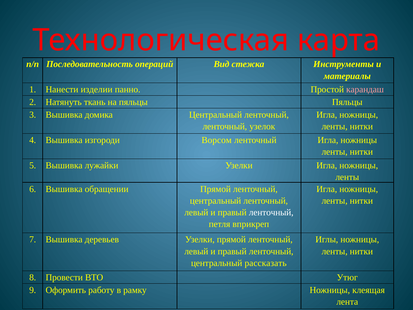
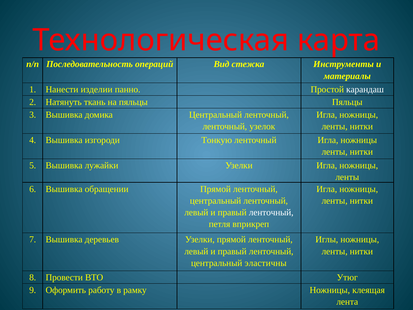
карандаш colour: pink -> white (365, 90)
Ворсом: Ворсом -> Тонкую (217, 140)
рассказать: рассказать -> эластичны (266, 263)
